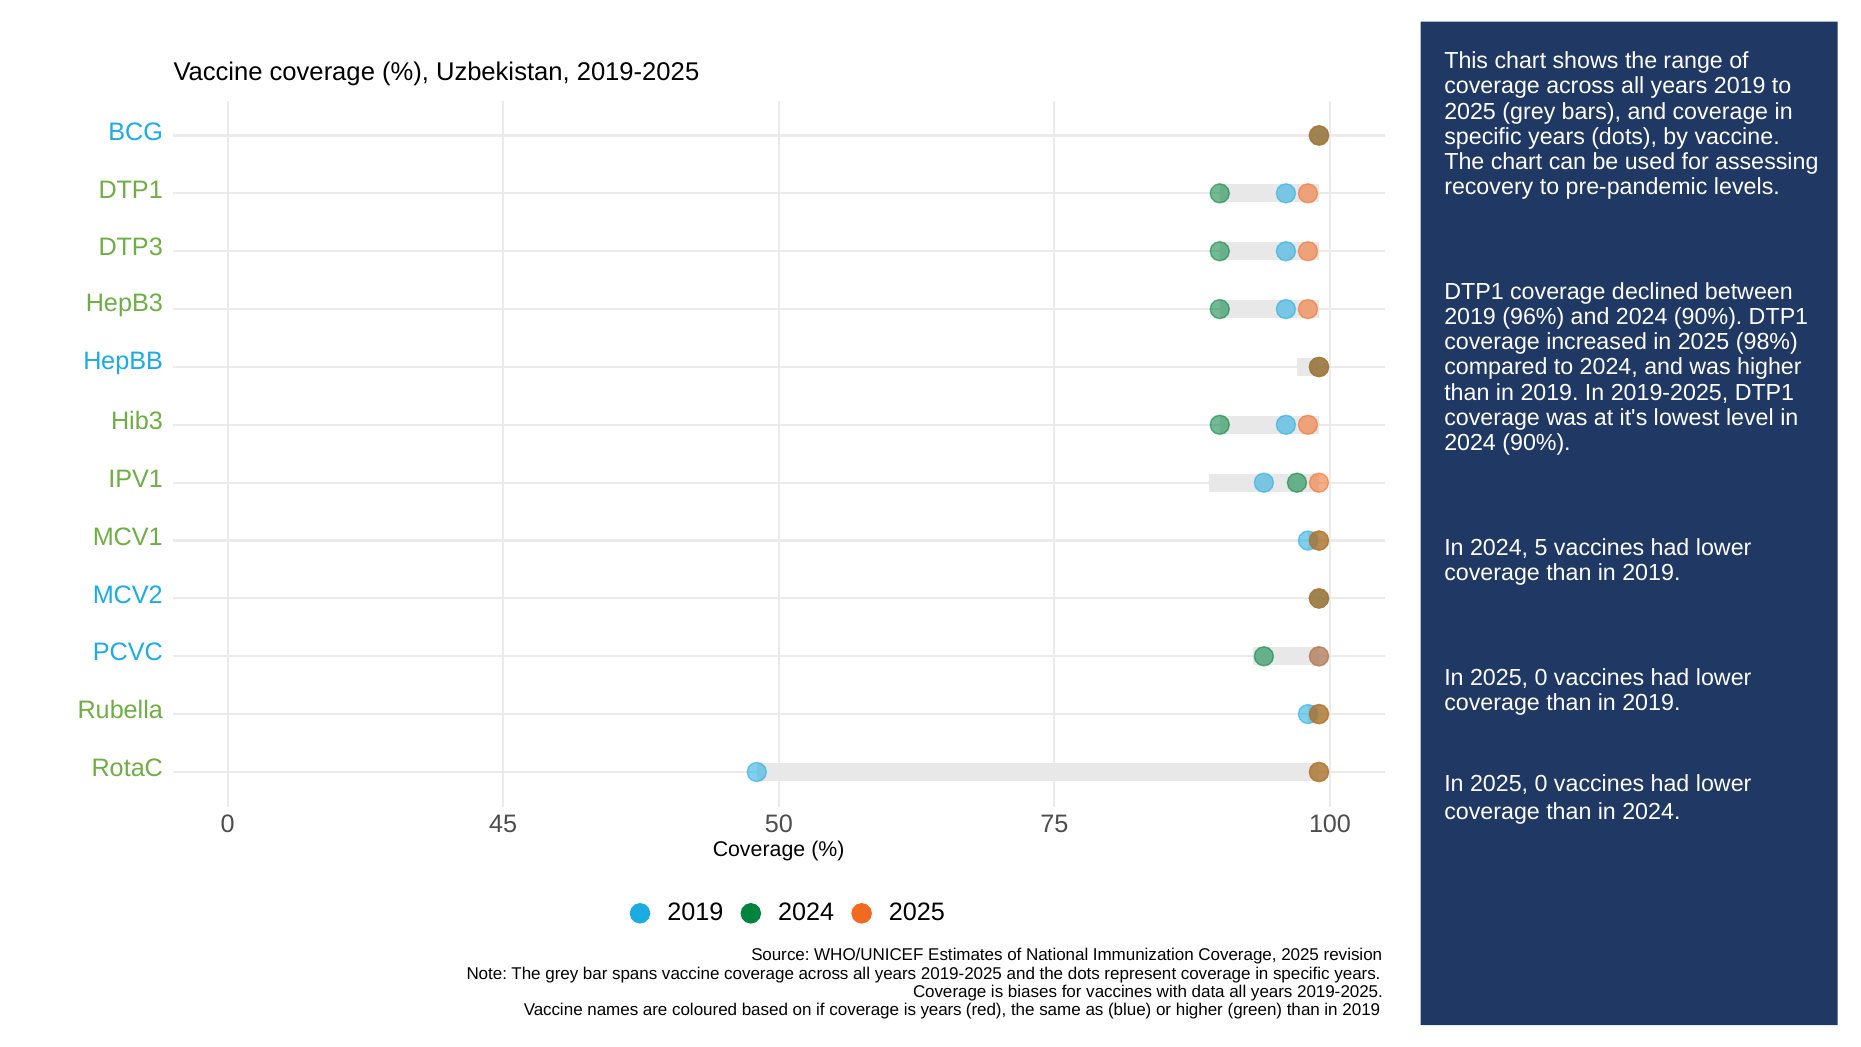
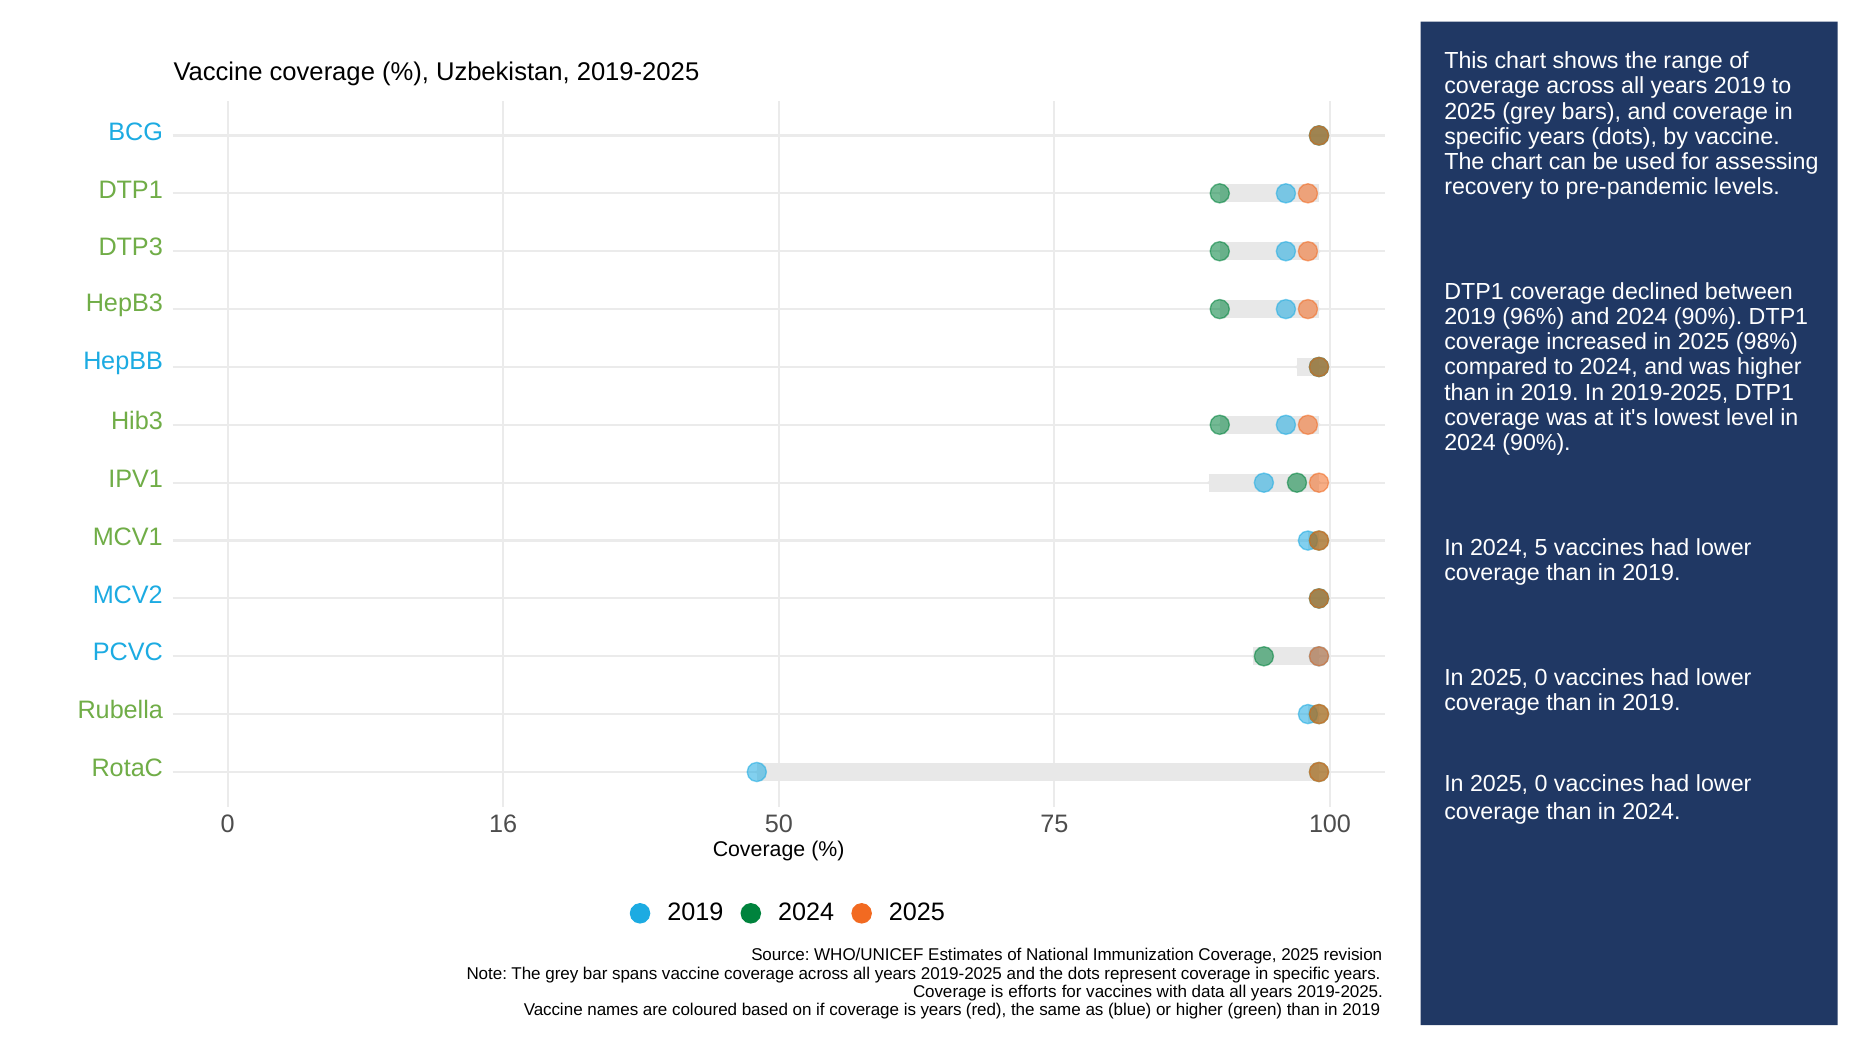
45: 45 -> 16 (503, 824)
biases: biases -> efforts (1032, 992)
